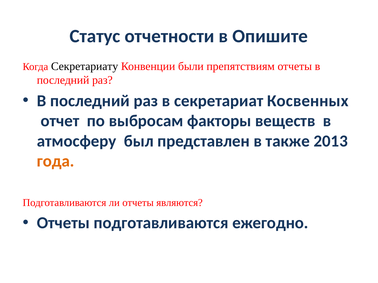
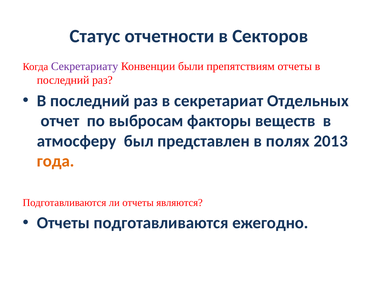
Опишите: Опишите -> Секторов (270, 36)
Секретариату colour: black -> purple (85, 66)
Косвенных: Косвенных -> Отдельных (308, 101)
также: также -> полях (288, 141)
